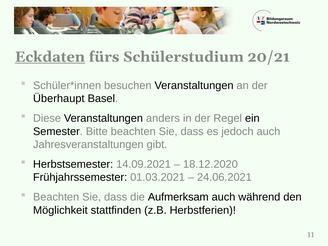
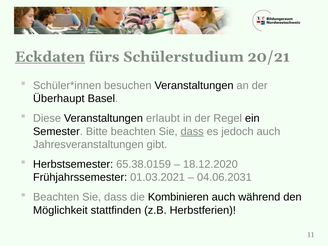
anders: anders -> erlaubt (163, 118)
dass underline: none -> present (192, 131)
14.09.2021: 14.09.2021 -> 65.38.0159 (144, 164)
24.06.2021: 24.06.2021 -> 04.06.2031 (224, 177)
Aufmerksam: Aufmerksam -> Kombinieren (178, 197)
